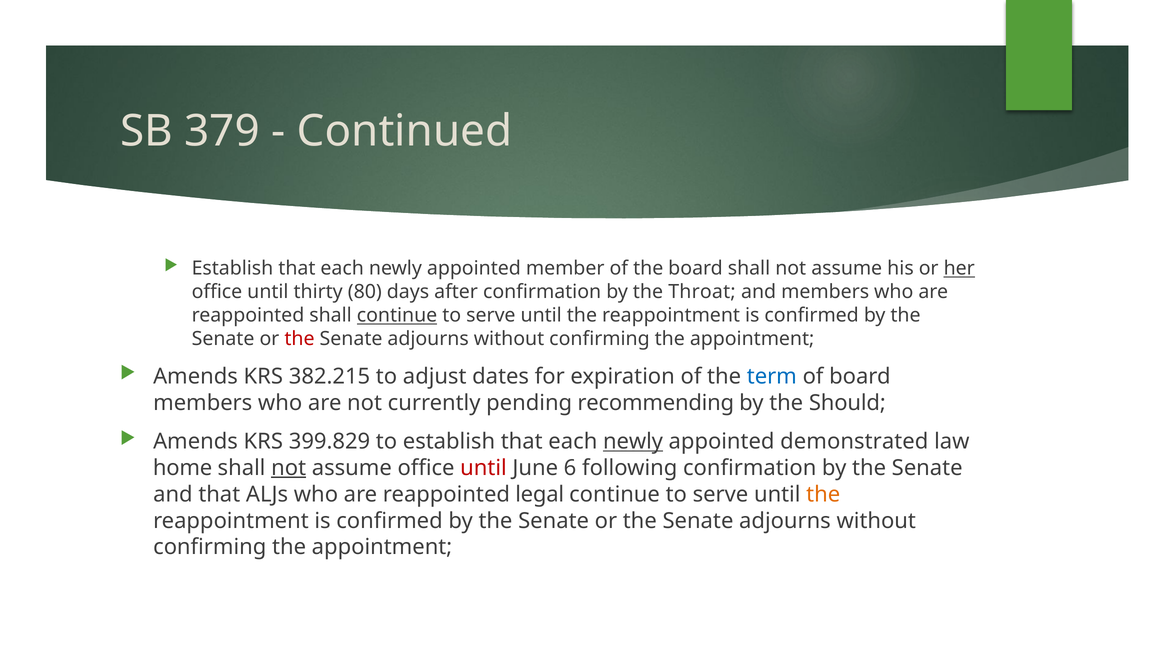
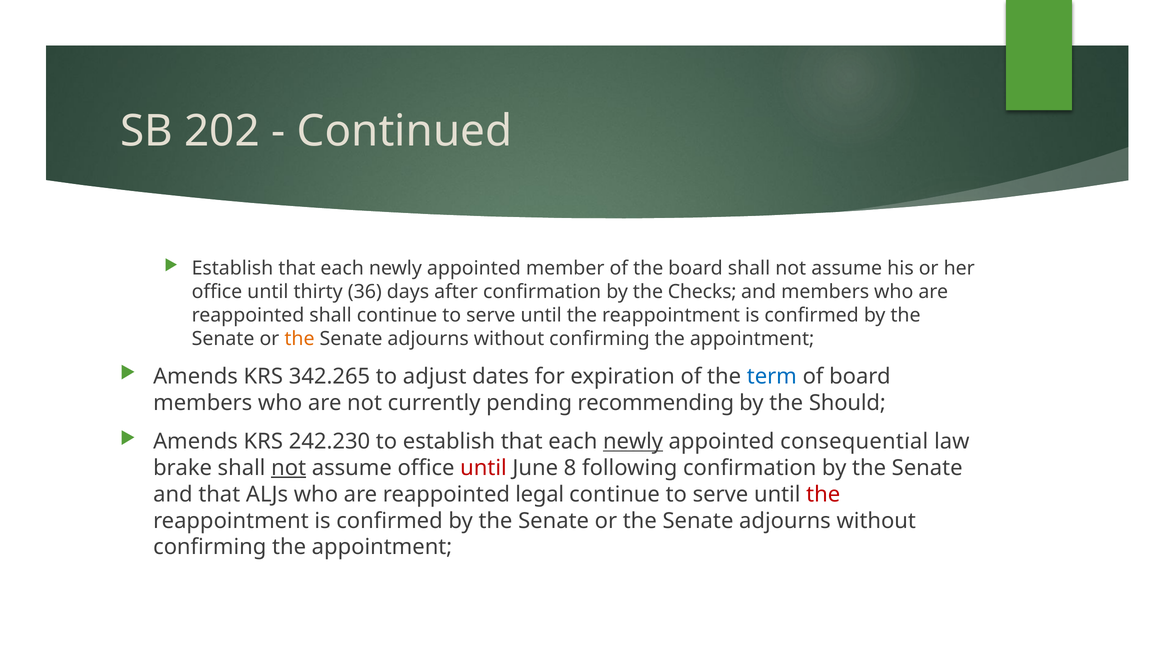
379: 379 -> 202 (222, 131)
her underline: present -> none (959, 268)
80: 80 -> 36 (365, 292)
Throat: Throat -> Checks (702, 292)
continue underline: present -> none (397, 315)
the colour: red -> orange (299, 339)
382.215: 382.215 -> 342.265 (329, 376)
399.829: 399.829 -> 242.230 (329, 441)
demonstrated: demonstrated -> consequential (854, 441)
home: home -> brake (183, 468)
6: 6 -> 8 (570, 468)
the colour: orange -> red (823, 494)
